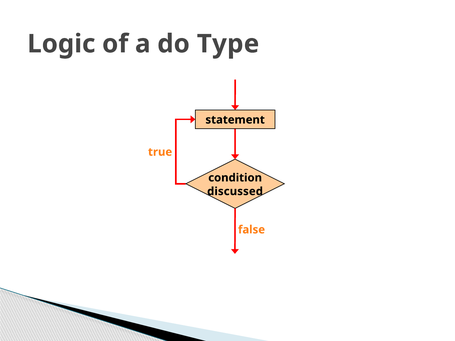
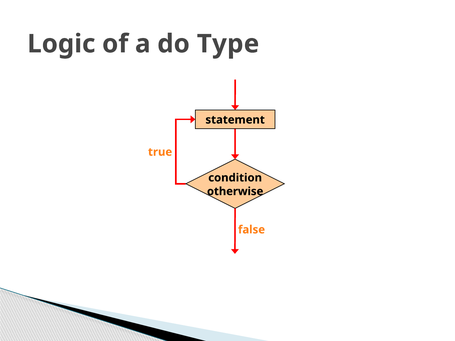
discussed: discussed -> otherwise (235, 192)
